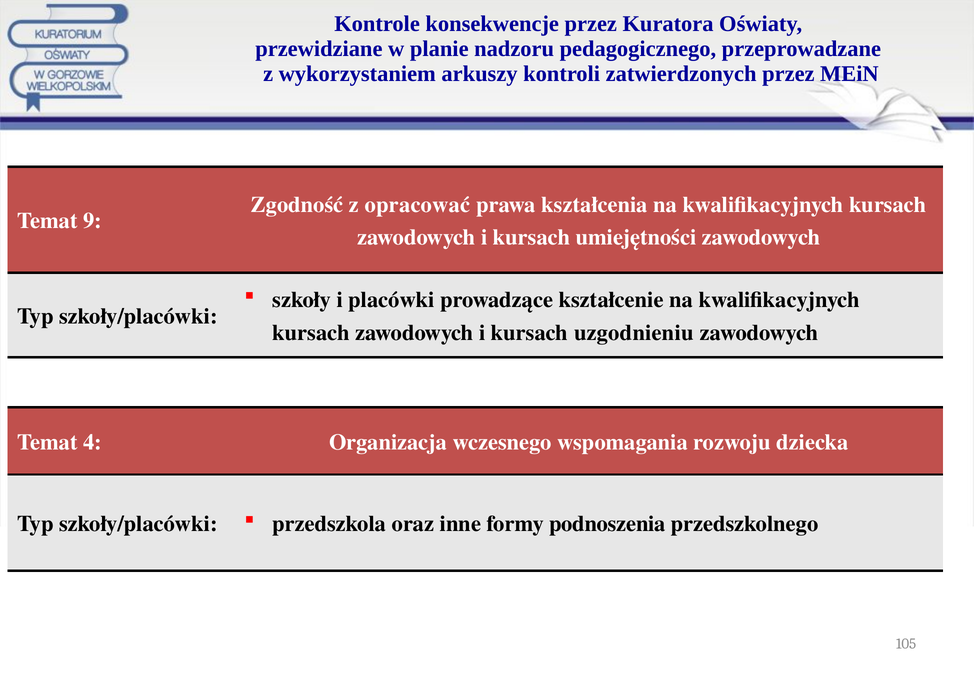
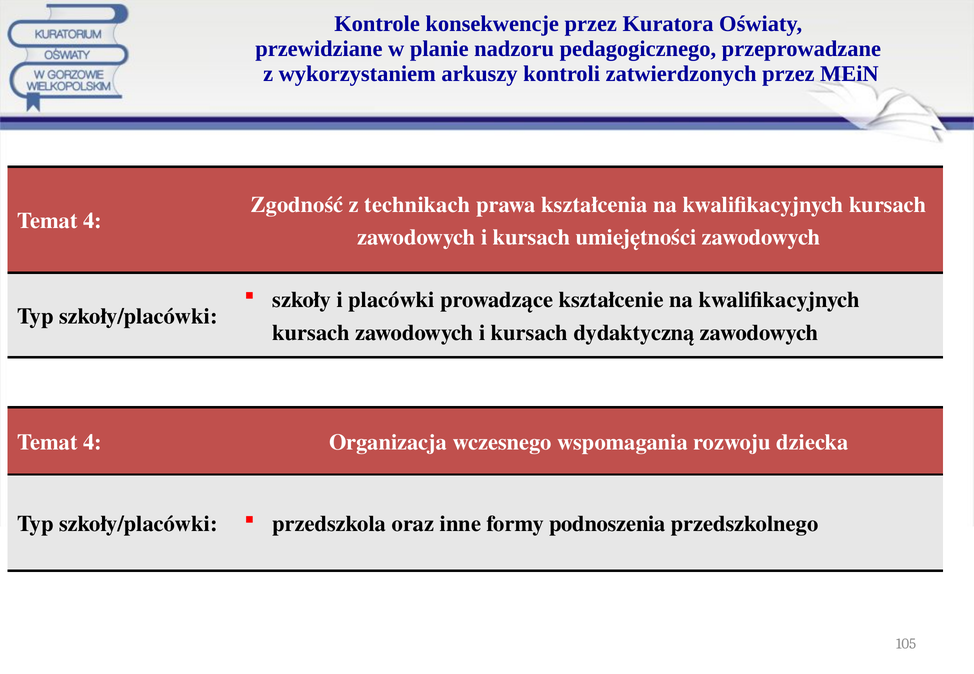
opracować: opracować -> technikach (417, 205)
9: 9 -> 4 (93, 221)
uzgodnieniu: uzgodnieniu -> dydaktyczną (634, 333)
